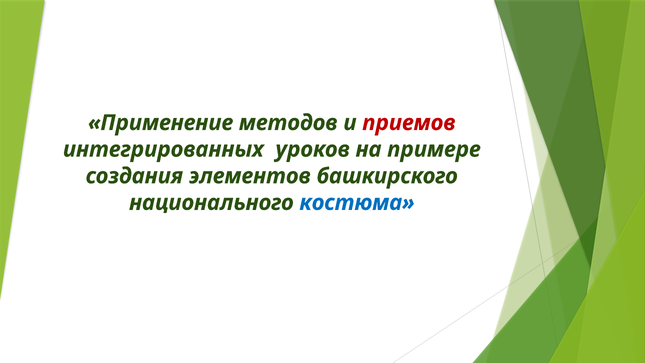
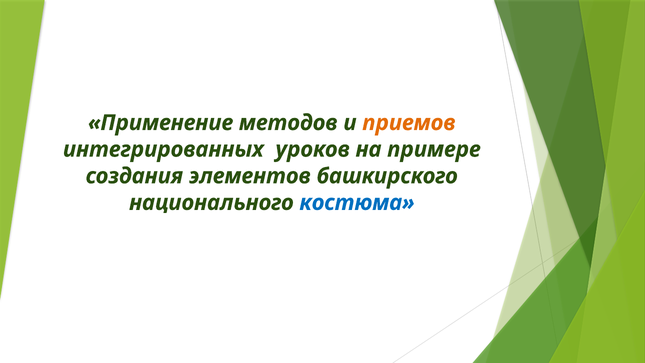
приемов colour: red -> orange (409, 123)
